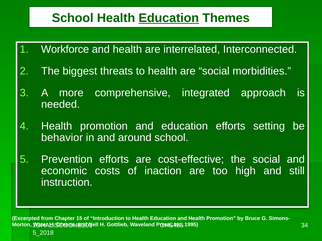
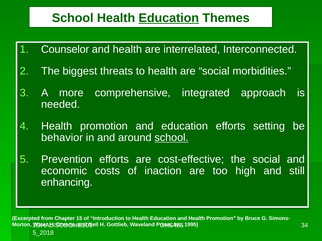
Workforce: Workforce -> Counselor (65, 49)
school underline: none -> present (171, 138)
instruction: instruction -> enhancing (67, 183)
